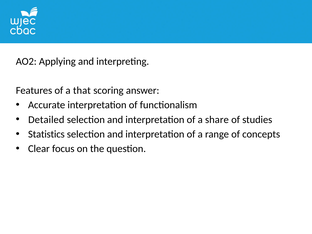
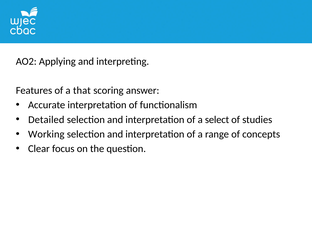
share: share -> select (217, 120)
Statistics: Statistics -> Working (46, 134)
